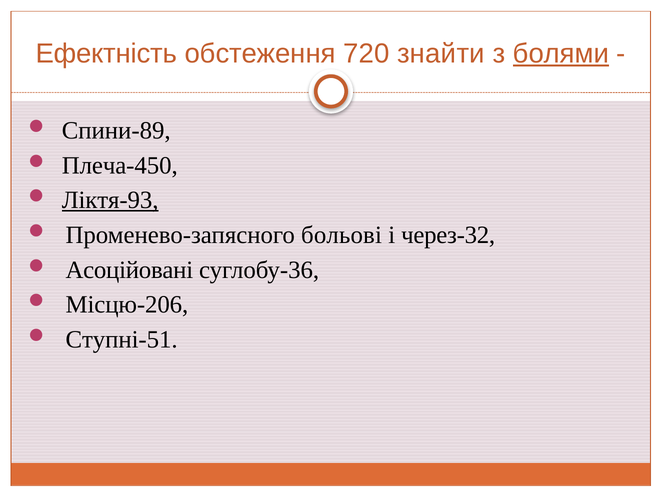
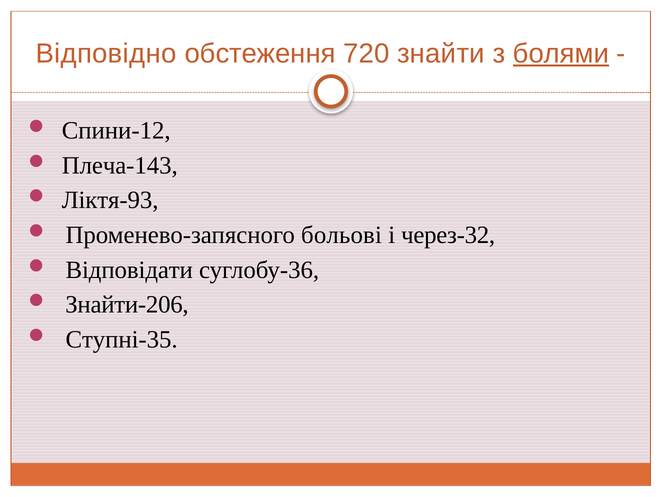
Ефектність: Ефектність -> Відповідно (106, 54)
Спини-89: Спини-89 -> Спини-12 (116, 130)
Плеча-450: Плеча-450 -> Плеча-143 (120, 165)
Ліктя-93 underline: present -> none (110, 200)
Асоційовані: Асоційовані -> Відповідати (129, 270)
Місцю-206: Місцю-206 -> Знайти-206 (127, 304)
Ступні-51: Ступні-51 -> Ступні-35 (122, 339)
